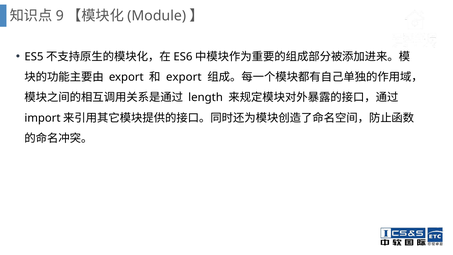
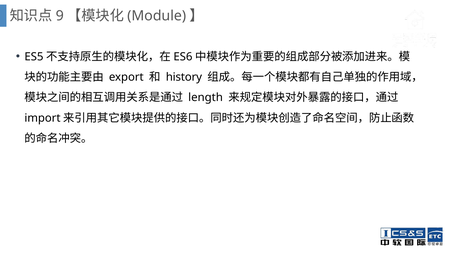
export: export -> history (184, 77)
